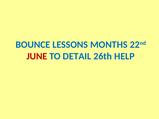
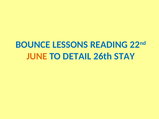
MONTHS: MONTHS -> READING (109, 45)
JUNE colour: red -> orange (37, 56)
HELP: HELP -> STAY (124, 56)
